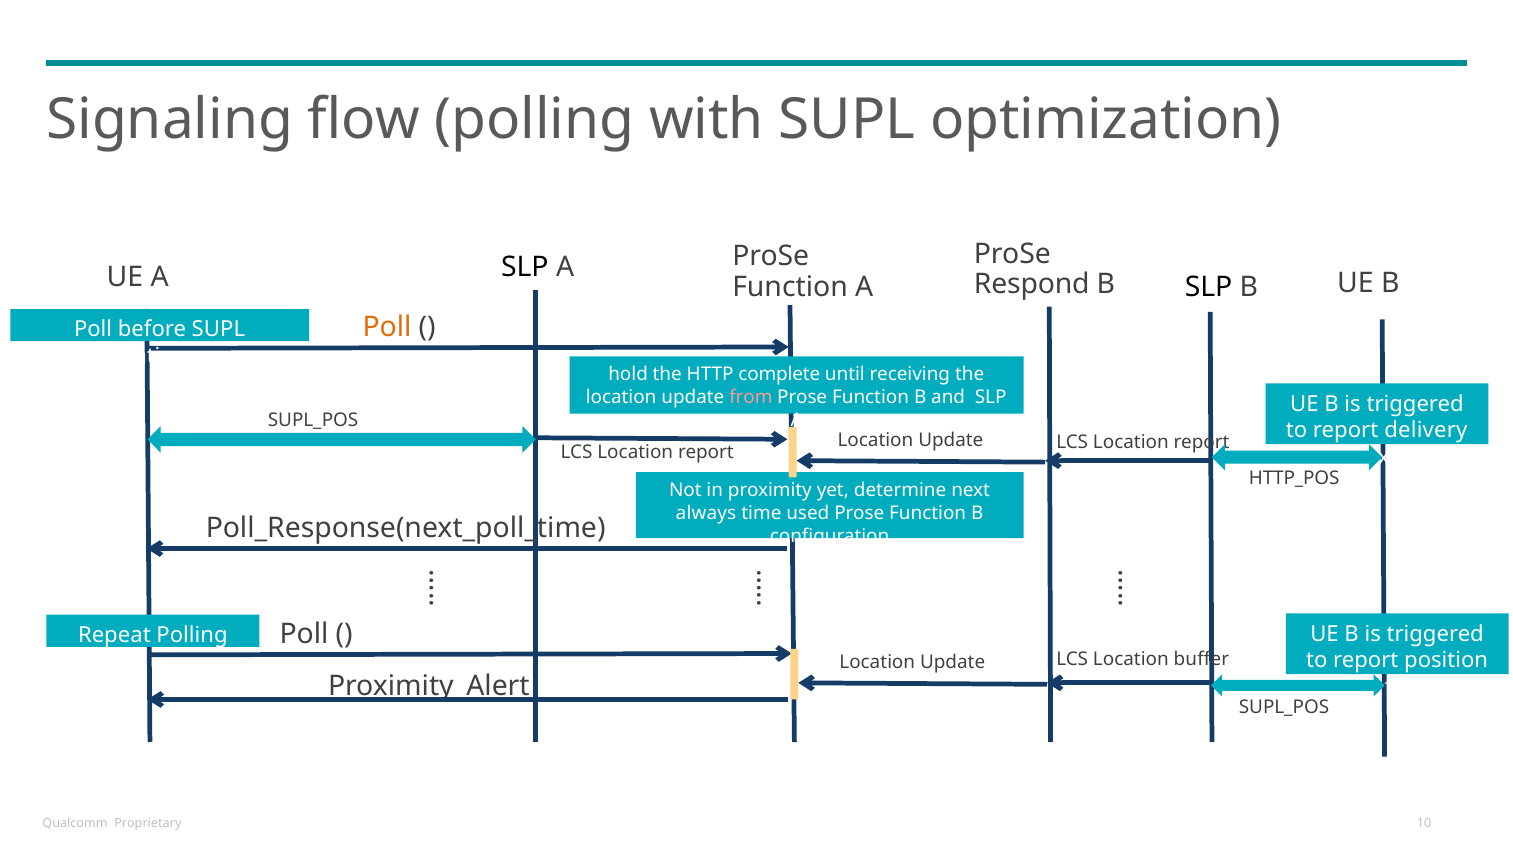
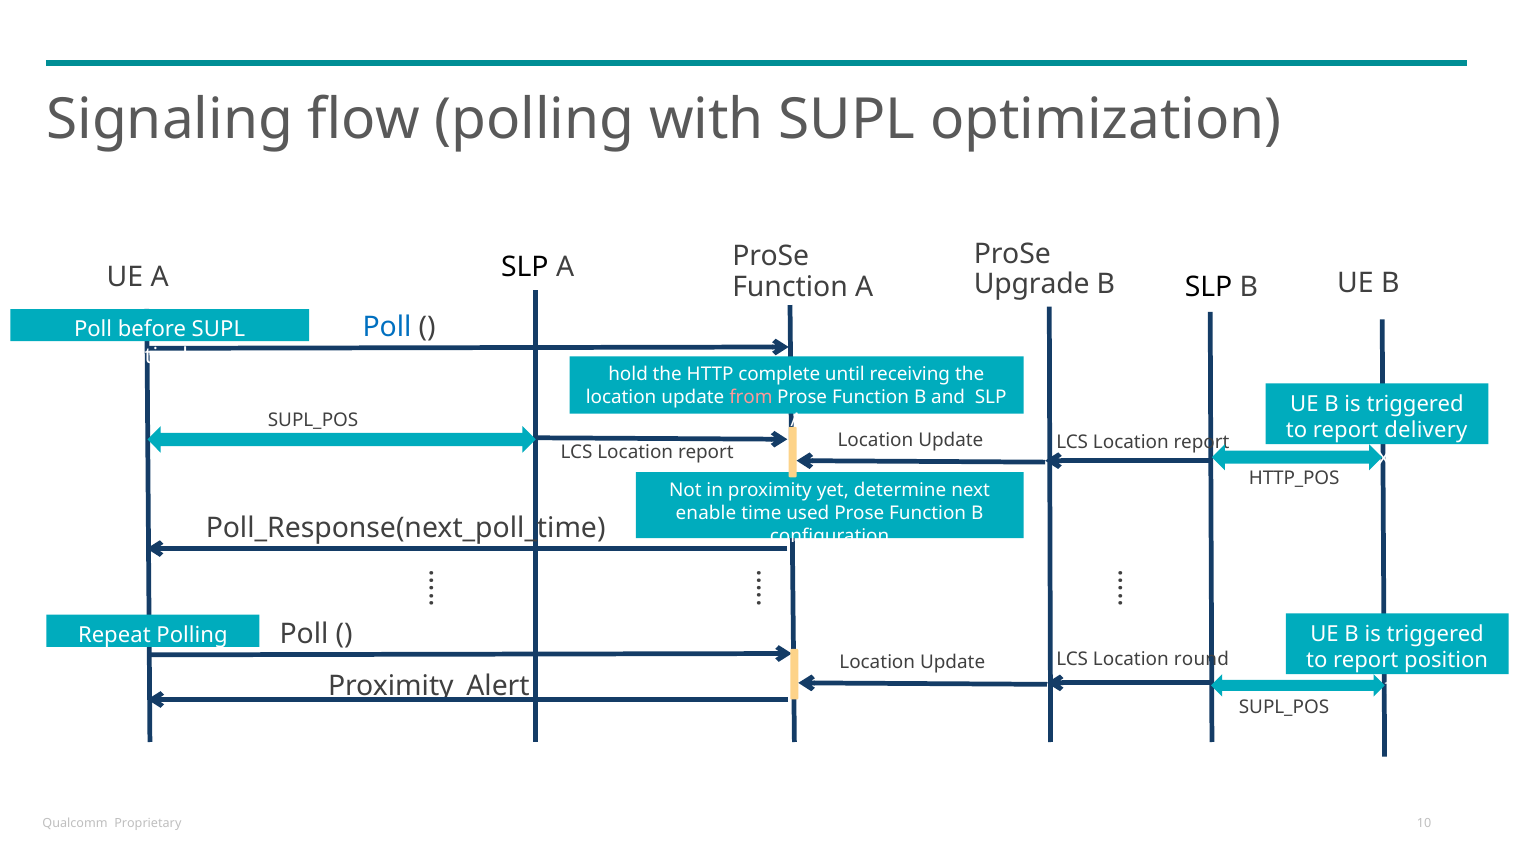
Respond: Respond -> Upgrade (1032, 284)
Poll colour: orange -> blue (387, 327)
continues: continues -> particular (160, 356)
always: always -> enable (706, 513)
buffer: buffer -> round (1201, 659)
